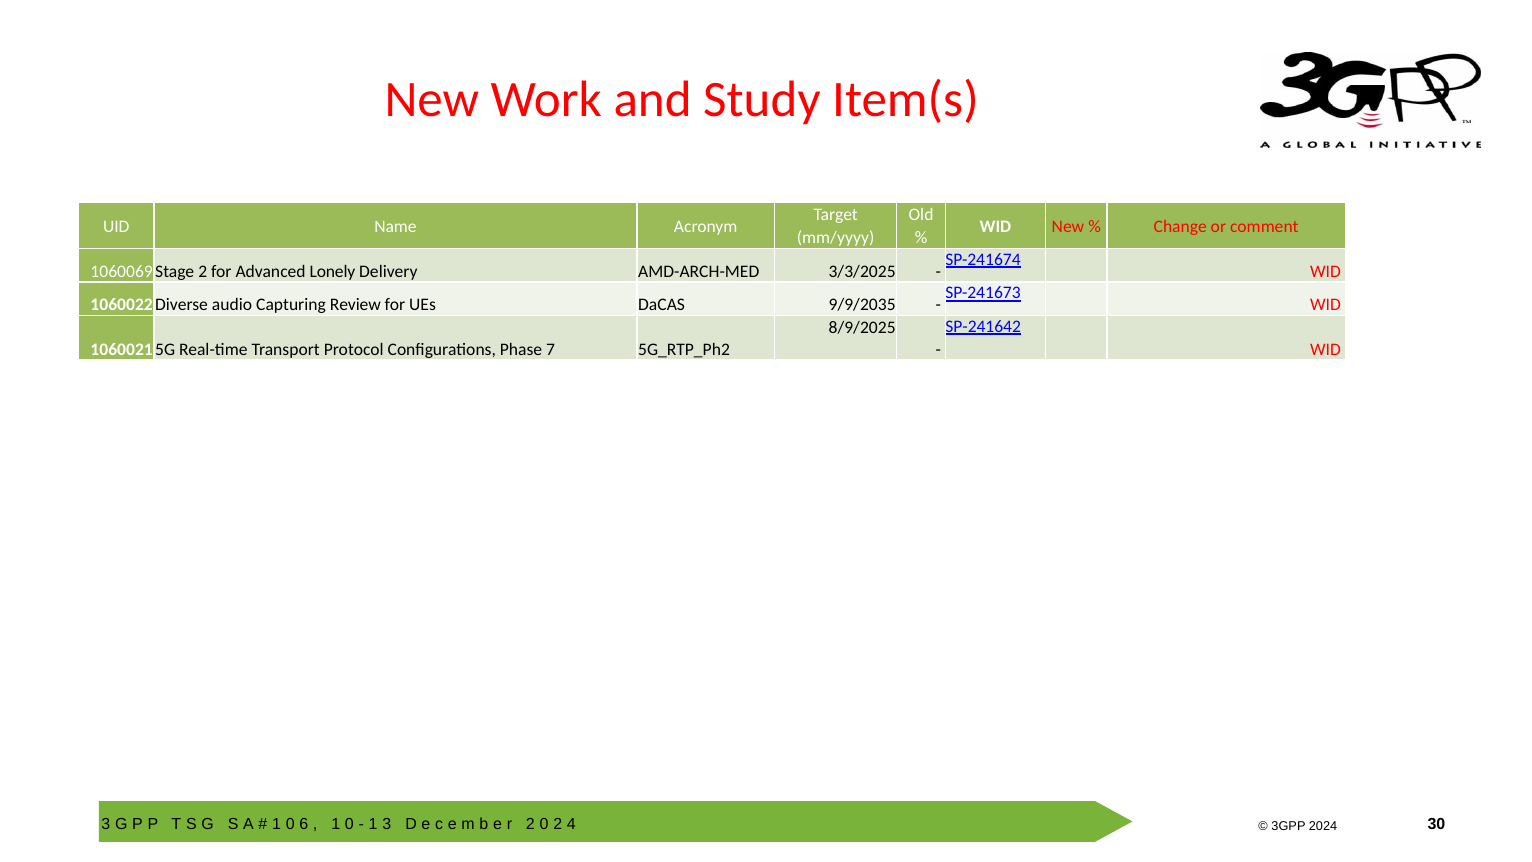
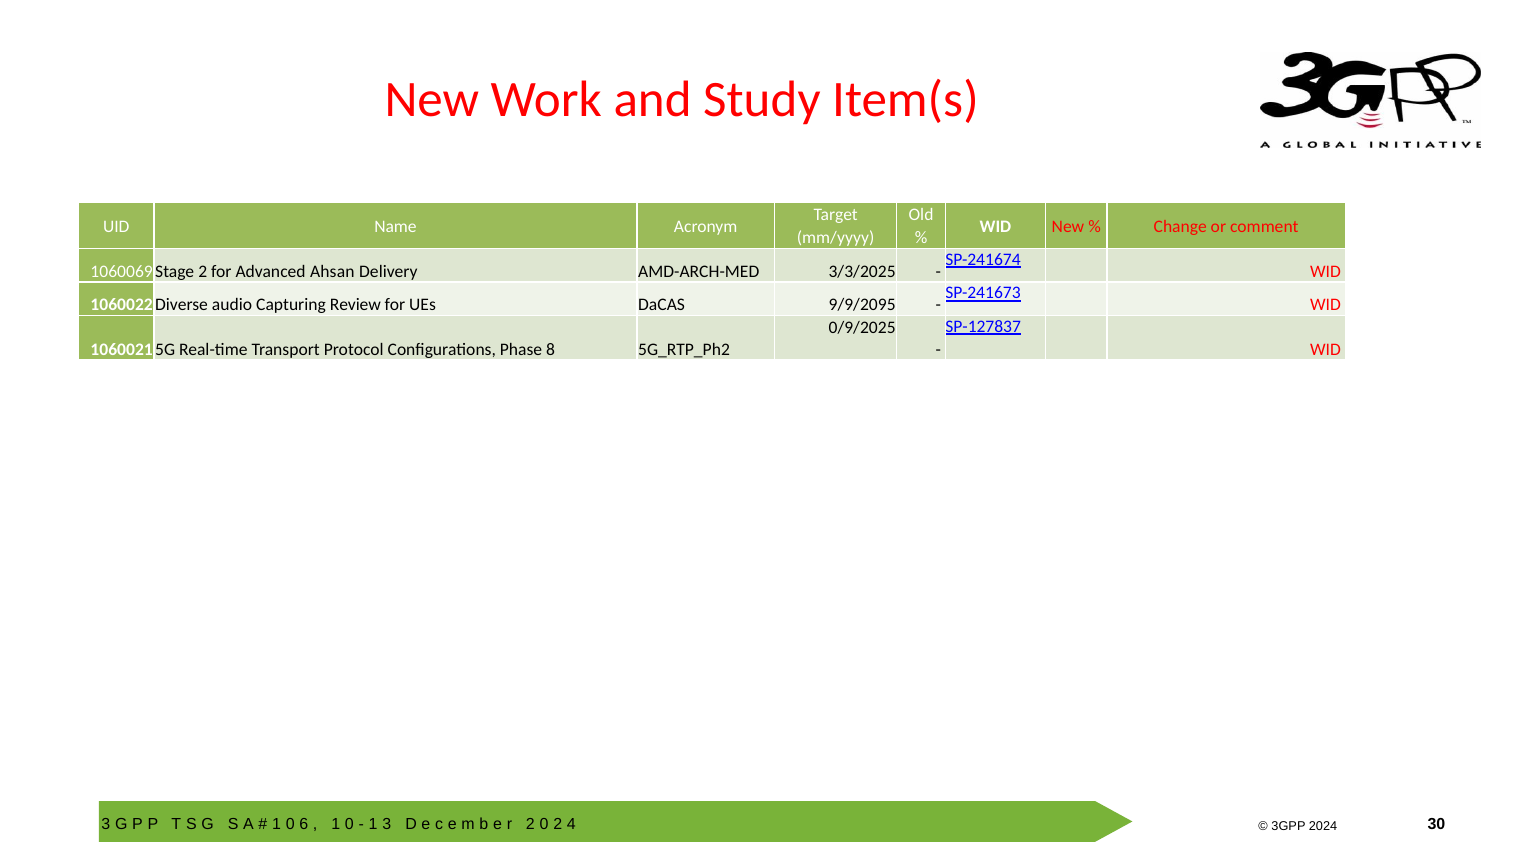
Lonely: Lonely -> Ahsan (332, 271)
9/9/2035: 9/9/2035 -> 9/9/2095 (862, 305)
SP-241642: SP-241642 -> SP-127837 (983, 326)
8/9/2025: 8/9/2025 -> 0/9/2025 (862, 328)
7: 7 -> 8 (551, 349)
